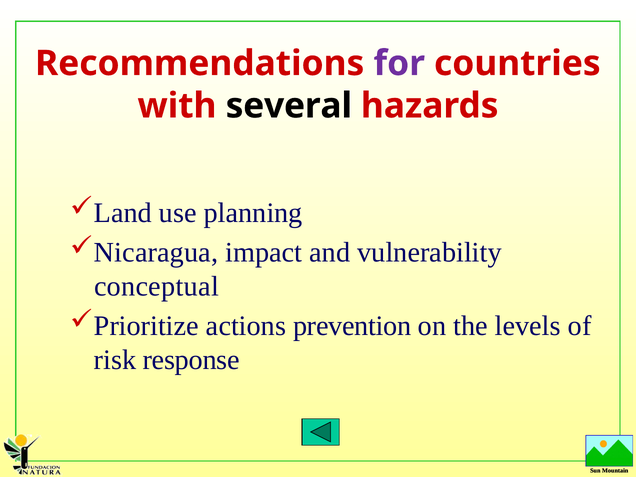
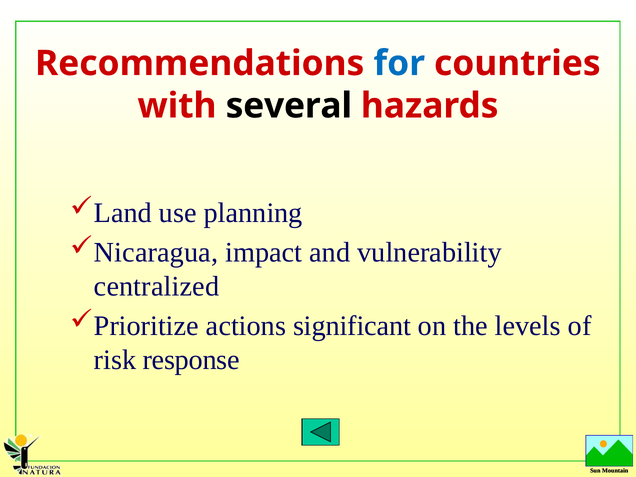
for colour: purple -> blue (399, 63)
conceptual: conceptual -> centralized (157, 286)
prevention: prevention -> significant (352, 326)
